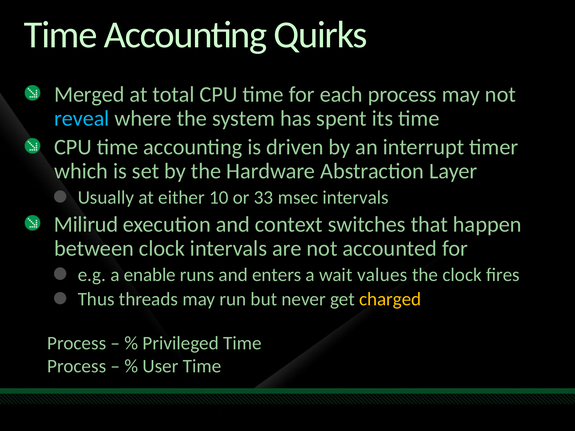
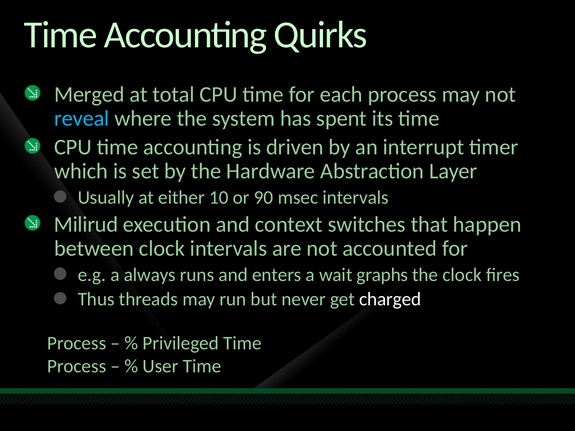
33: 33 -> 90 (264, 198)
enable: enable -> always (150, 275)
values: values -> graphs (382, 275)
charged colour: yellow -> white (390, 299)
